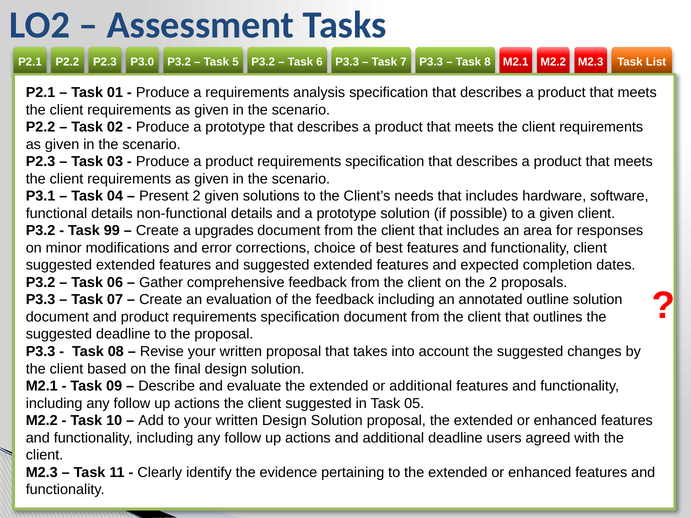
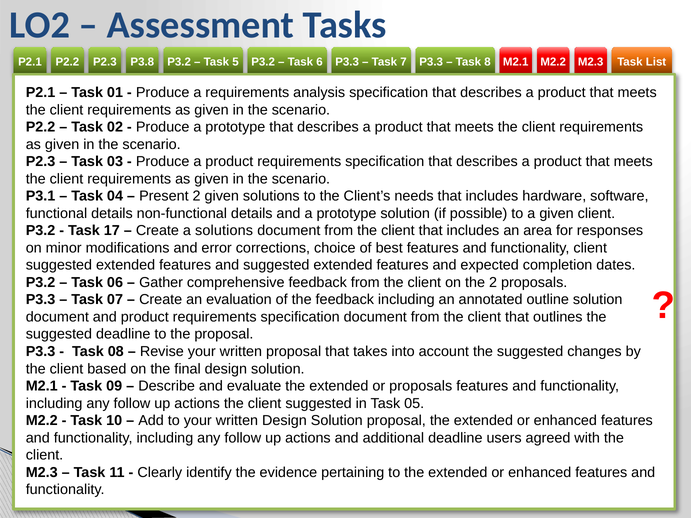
P3.0: P3.0 -> P3.8 (142, 62)
99: 99 -> 17 (112, 231)
a upgrades: upgrades -> solutions (224, 231)
or additional: additional -> proposals (421, 386)
